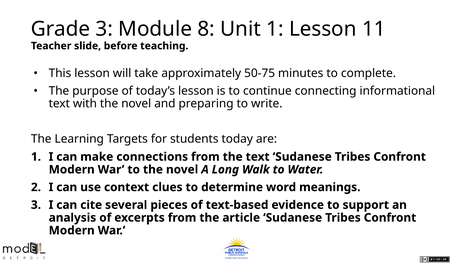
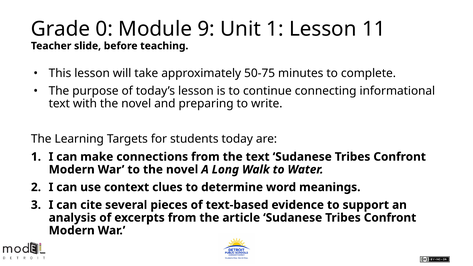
Grade 3: 3 -> 0 (104, 29)
8: 8 -> 9 (206, 29)
